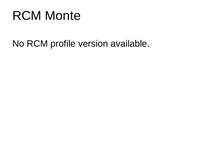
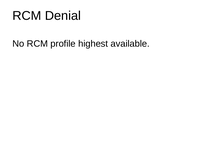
Monte: Monte -> Denial (63, 16)
version: version -> highest (93, 44)
